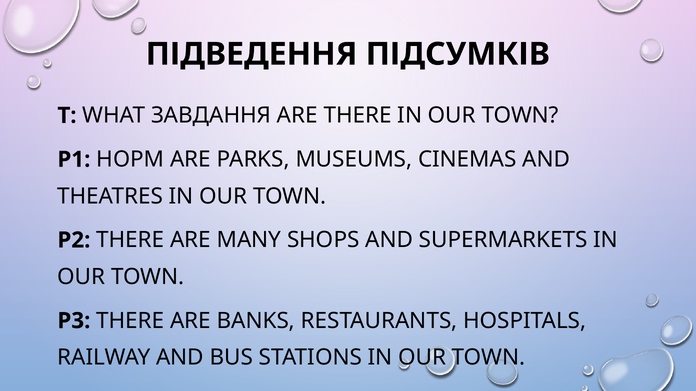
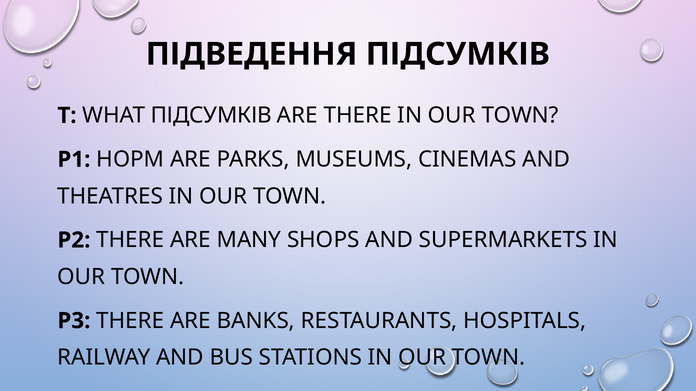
WHAT ЗАВДАННЯ: ЗАВДАННЯ -> ПІДСУМКІВ (211, 116)
